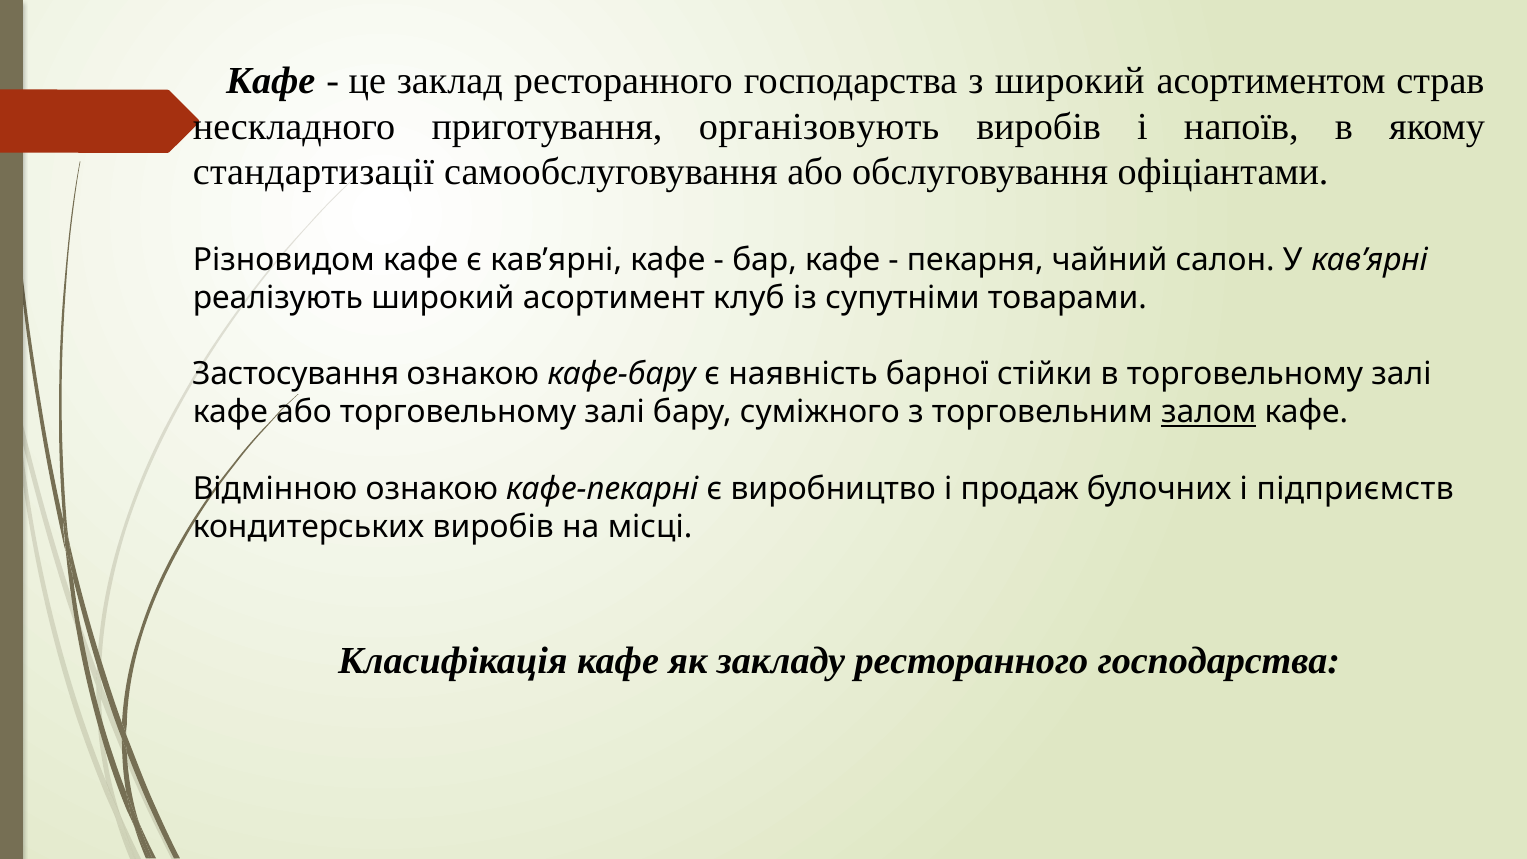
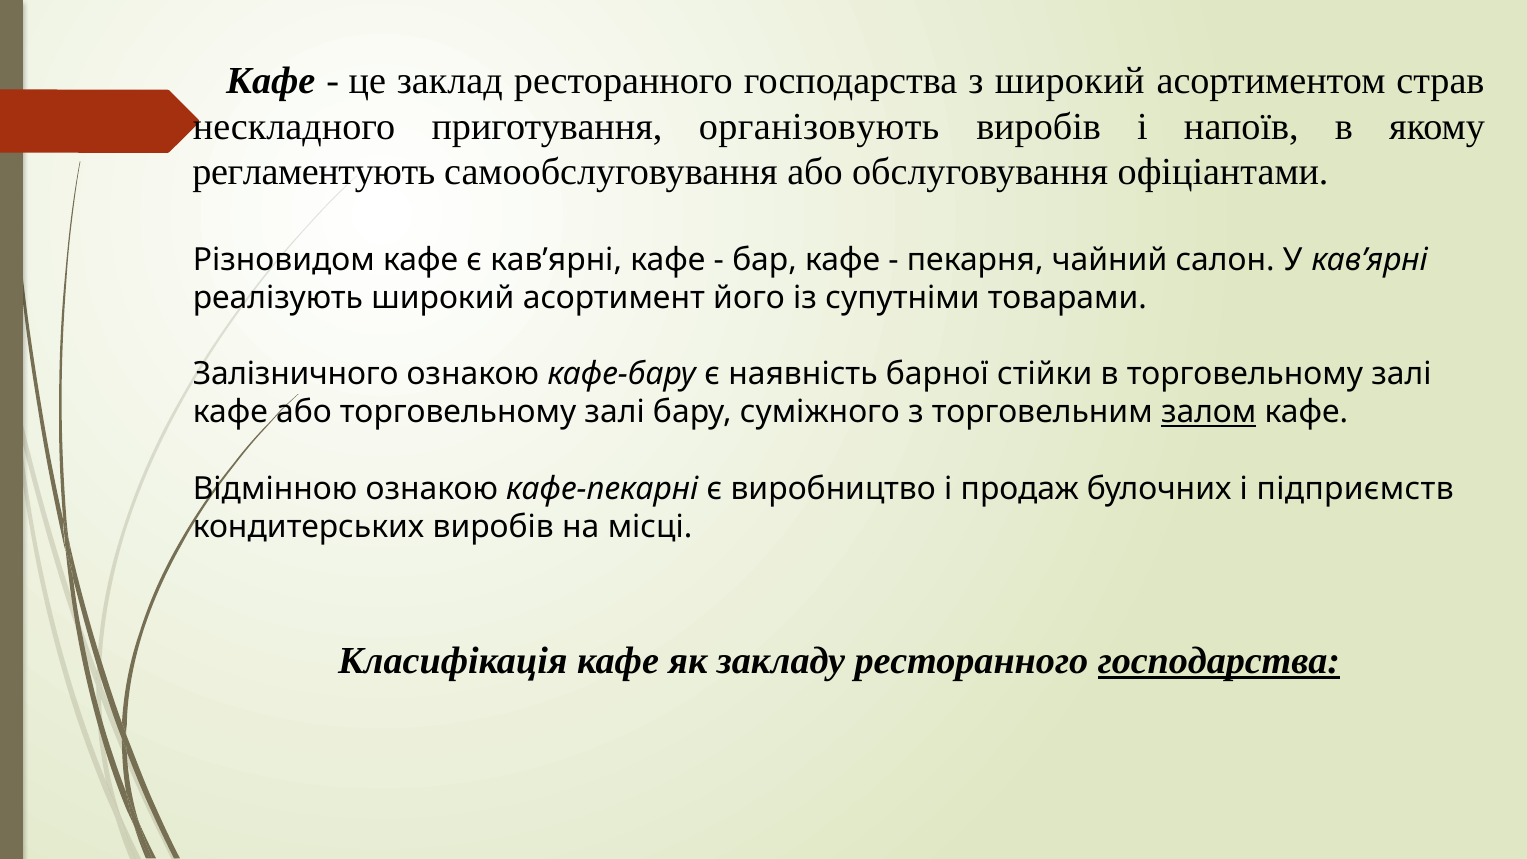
стандартизації: стандартизації -> регламентують (314, 172)
клуб: клуб -> його (749, 298)
Застосування: Застосування -> Залізничного (296, 374)
господарства underline: none -> present (1219, 661)
